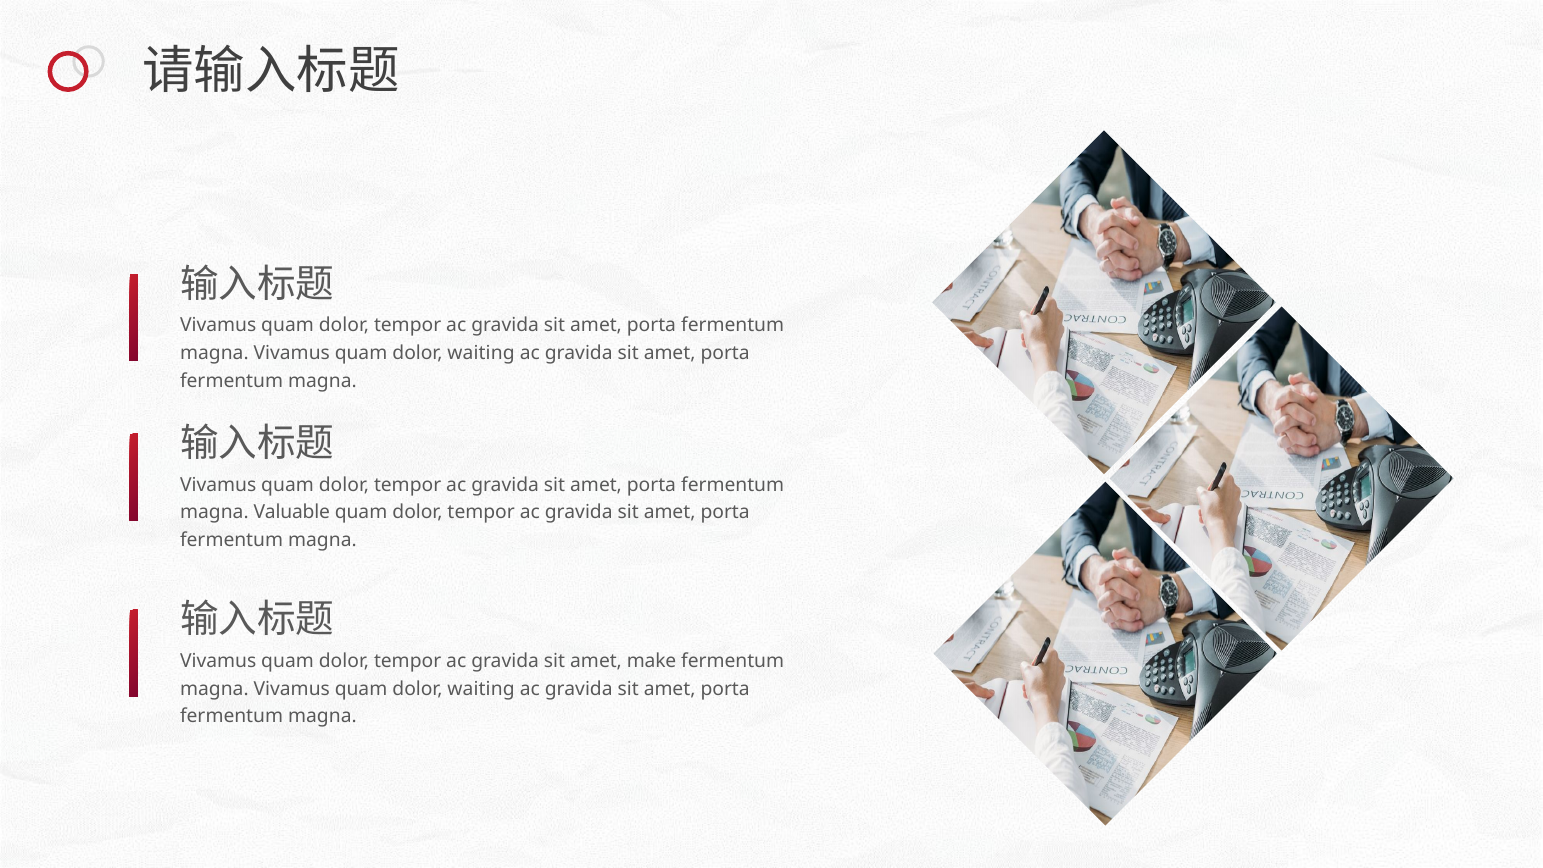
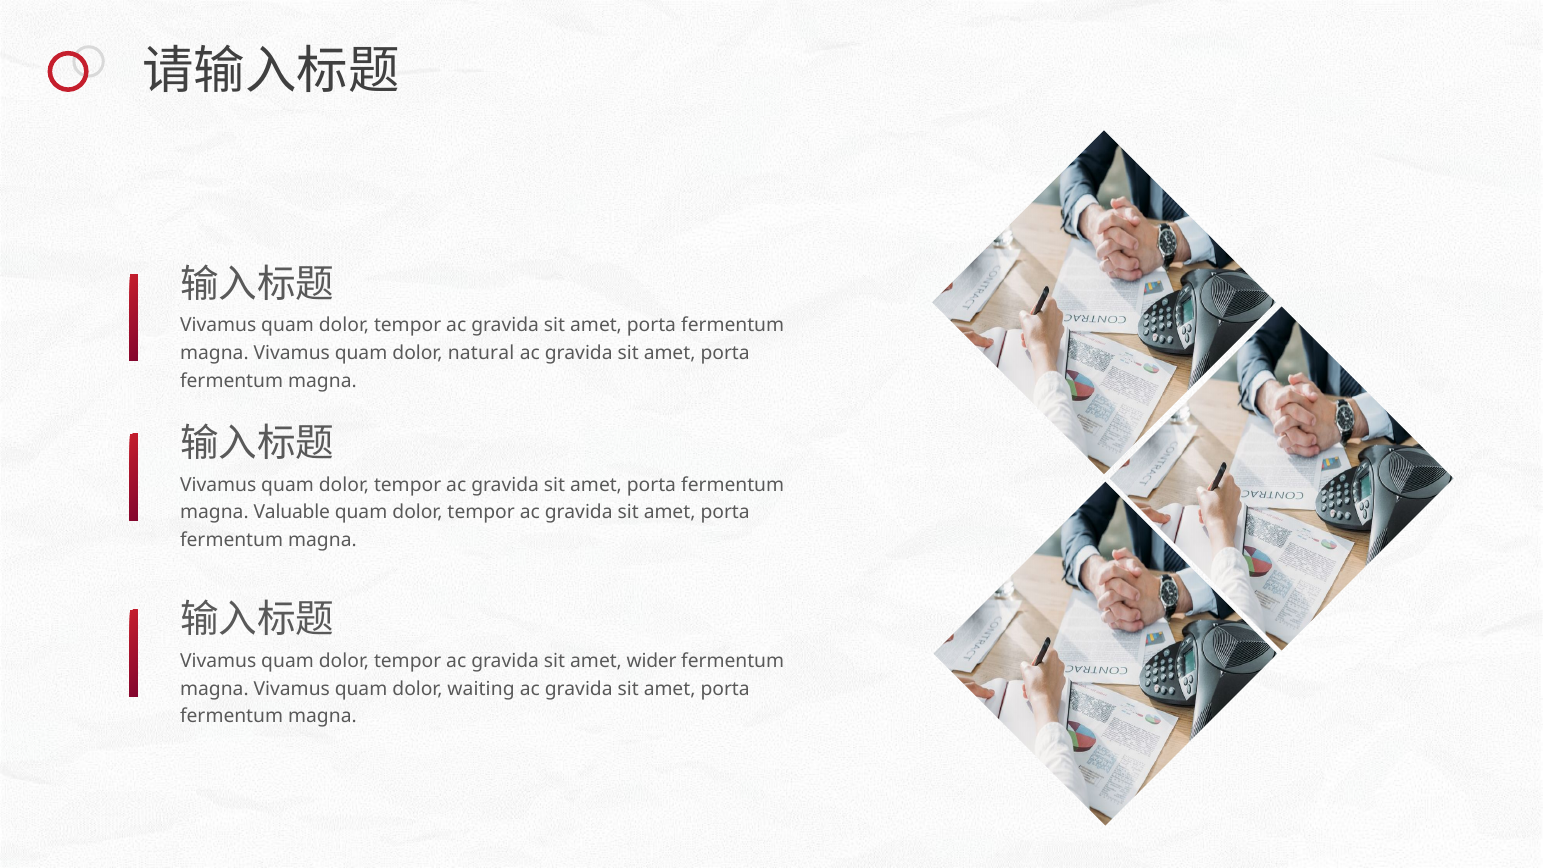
waiting: waiting -> natural (481, 353)
make: make -> wider (652, 661)
